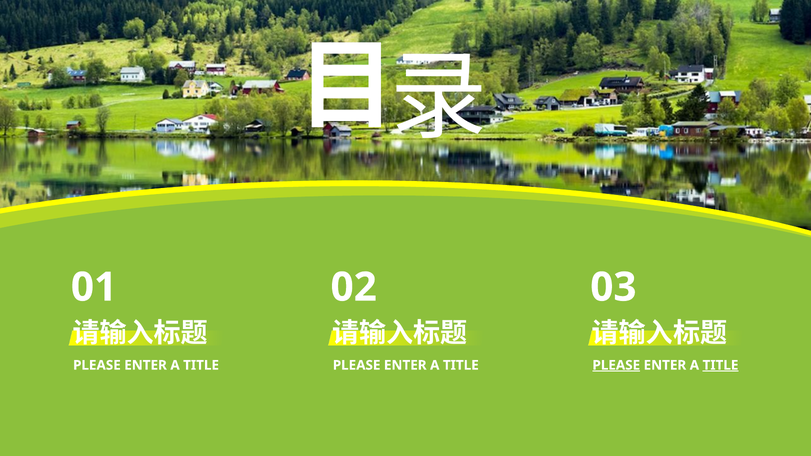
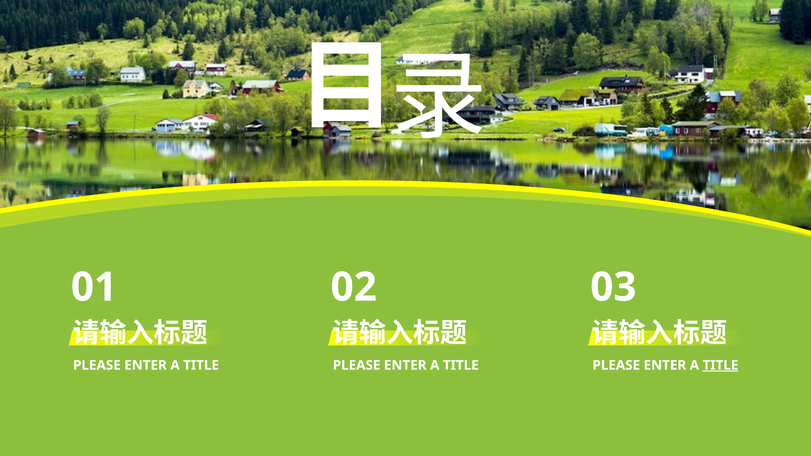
PLEASE underline: present -> none (616, 365)
